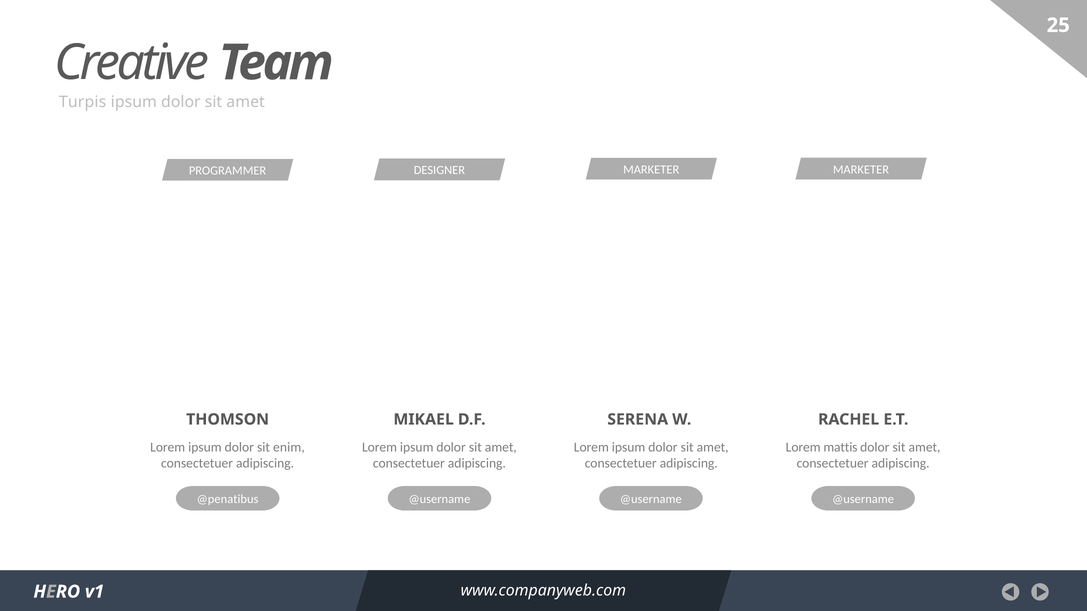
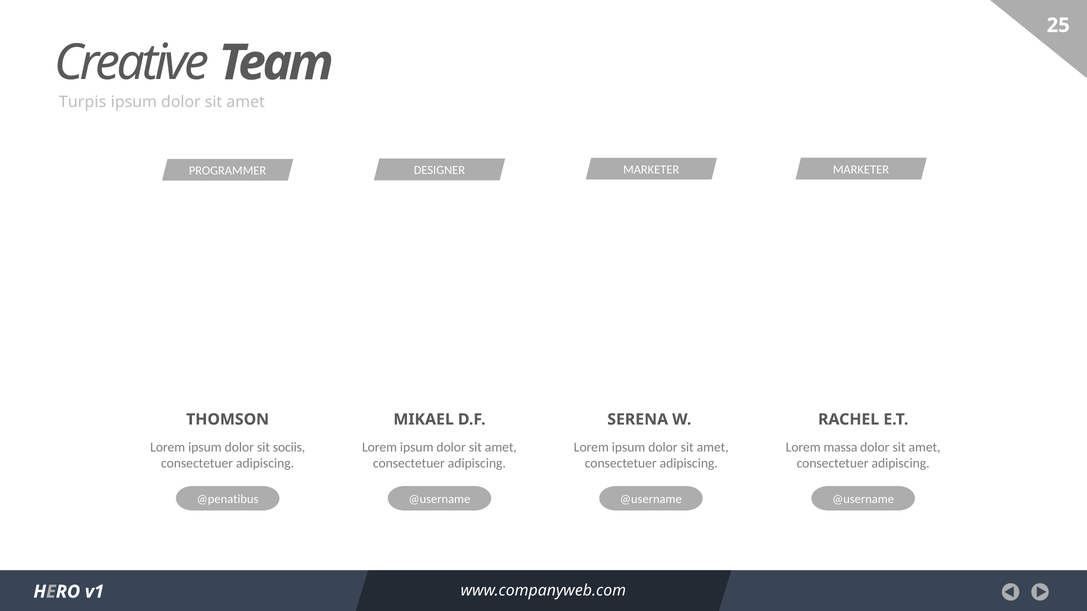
enim: enim -> sociis (289, 447)
mattis: mattis -> massa (840, 447)
